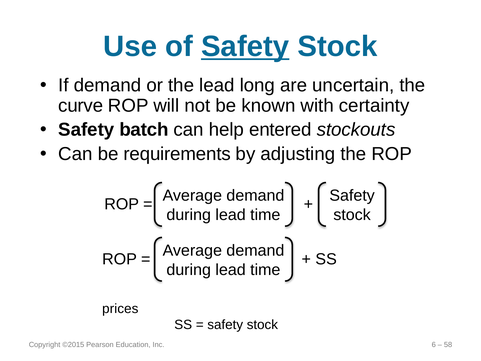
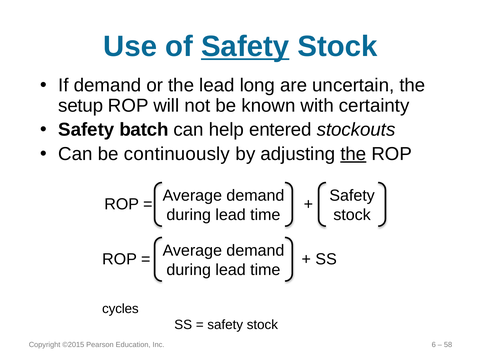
curve: curve -> setup (81, 105)
requirements: requirements -> continuously (177, 154)
the underline: none -> present (353, 154)
prices: prices -> cycles (120, 308)
